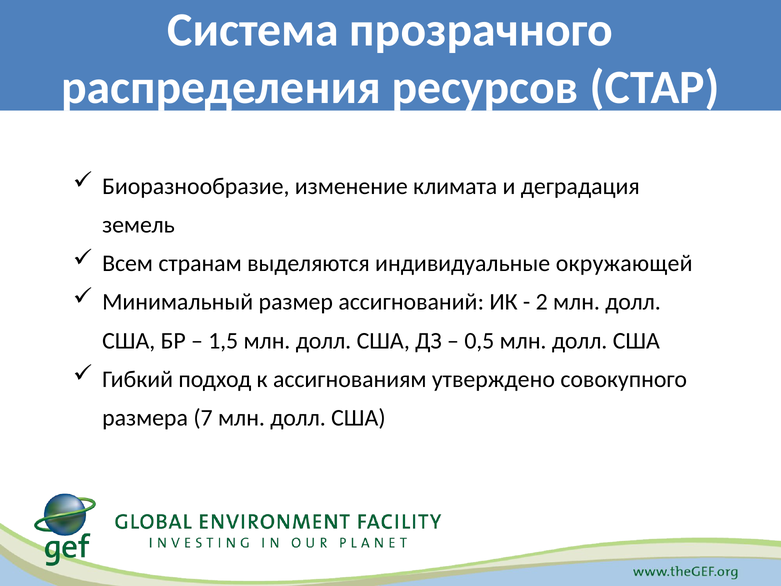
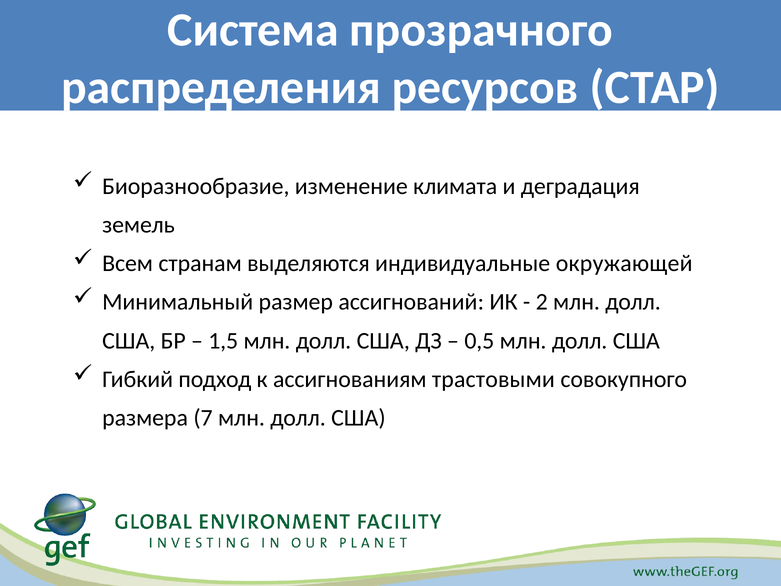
утверждено: утверждено -> трастовыми (493, 379)
